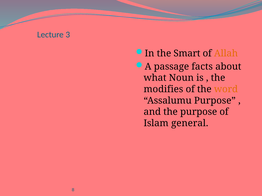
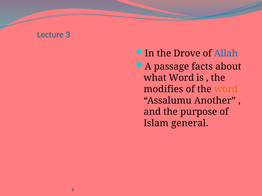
Smart: Smart -> Drove (187, 53)
Allah colour: orange -> blue (226, 53)
what Noun: Noun -> Word (181, 78)
Assalumu Purpose: Purpose -> Another (215, 101)
